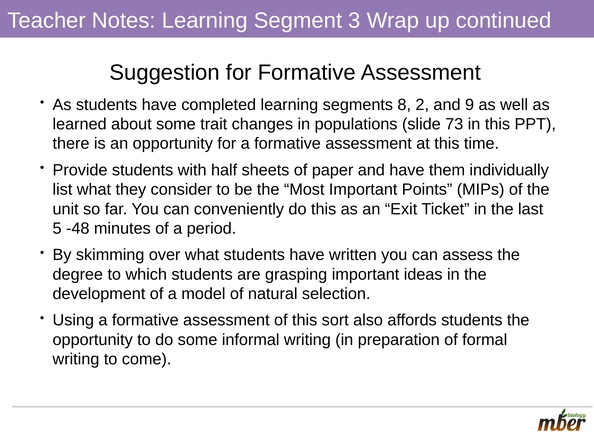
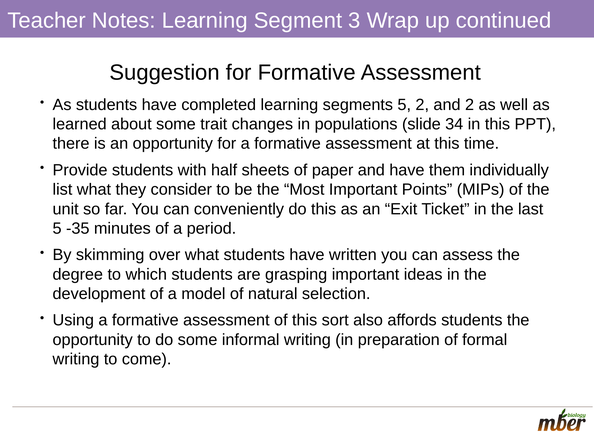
segments 8: 8 -> 5 (404, 105)
and 9: 9 -> 2 (470, 105)
73: 73 -> 34 (454, 124)
-48: -48 -> -35 (78, 229)
